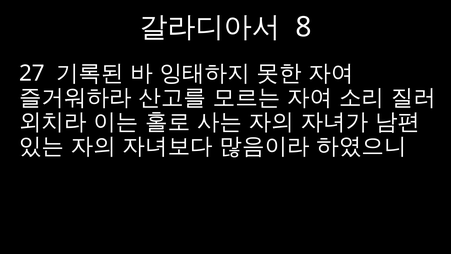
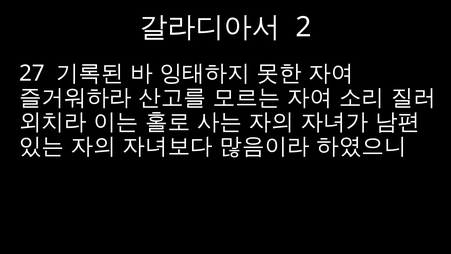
8: 8 -> 2 (304, 27)
